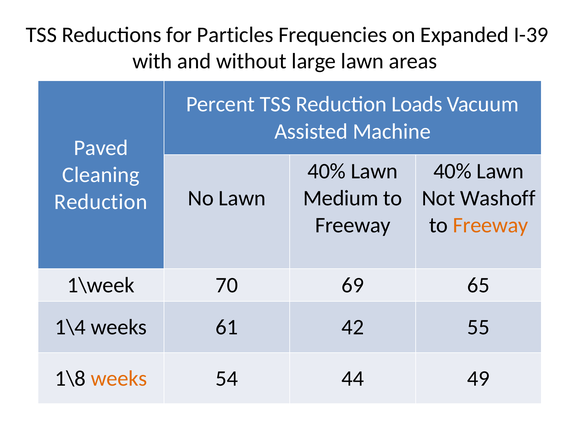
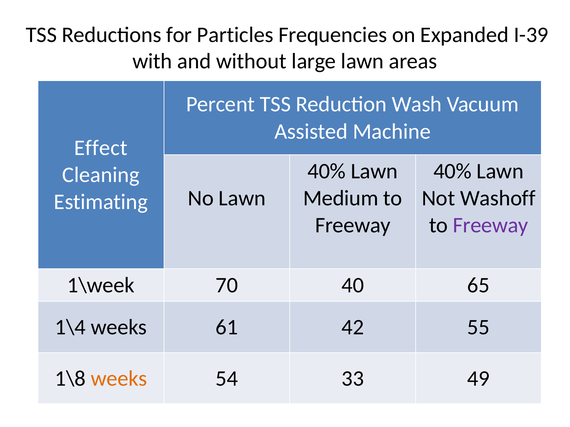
Loads: Loads -> Wash (417, 104)
Paved: Paved -> Effect (101, 148)
Reduction: Reduction -> Estimating (101, 202)
Freeway colour: orange -> purple (491, 226)
69: 69 -> 40 (353, 286)
44: 44 -> 33 (353, 379)
